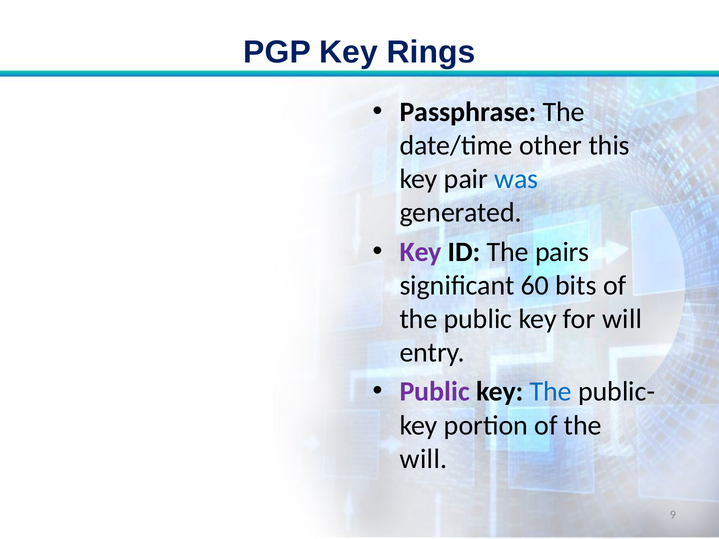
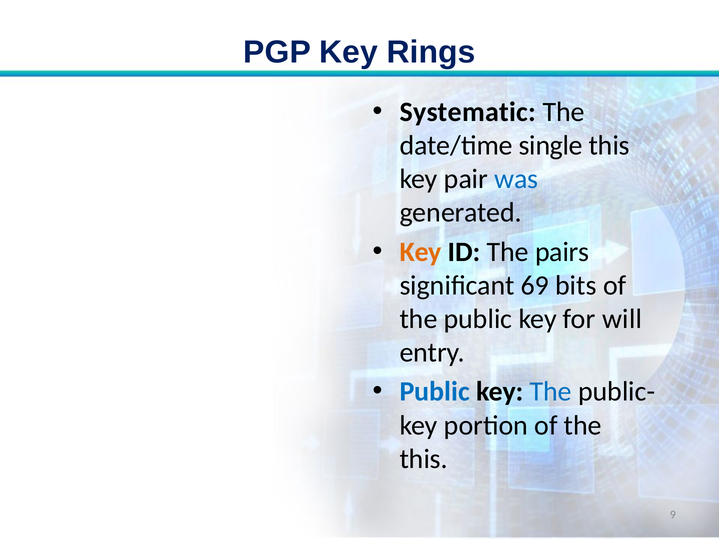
Passphrase: Passphrase -> Systematic (468, 112)
other: other -> single (551, 146)
Key colour: purple -> orange (421, 252)
60: 60 -> 69 (535, 286)
Public colour: purple -> blue (435, 392)
will: will -> this (424, 459)
